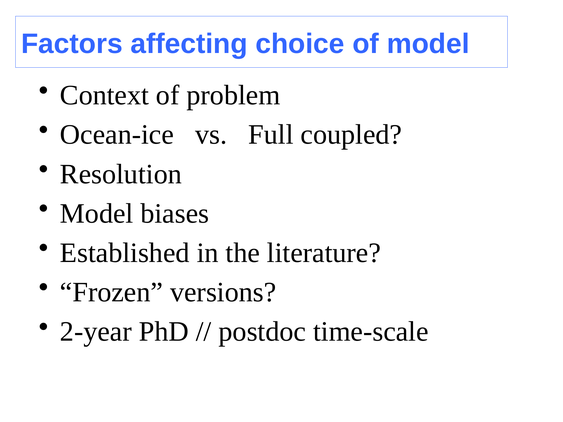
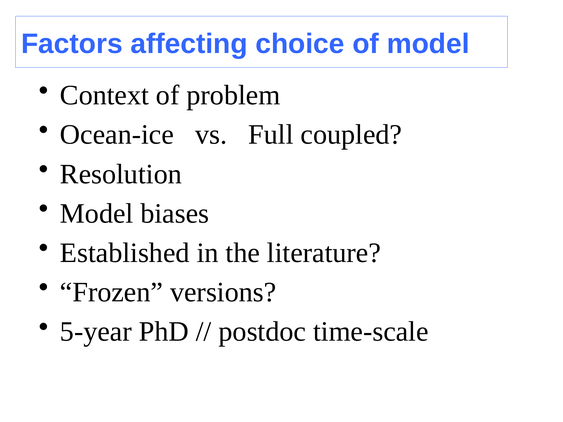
2-year: 2-year -> 5-year (96, 332)
